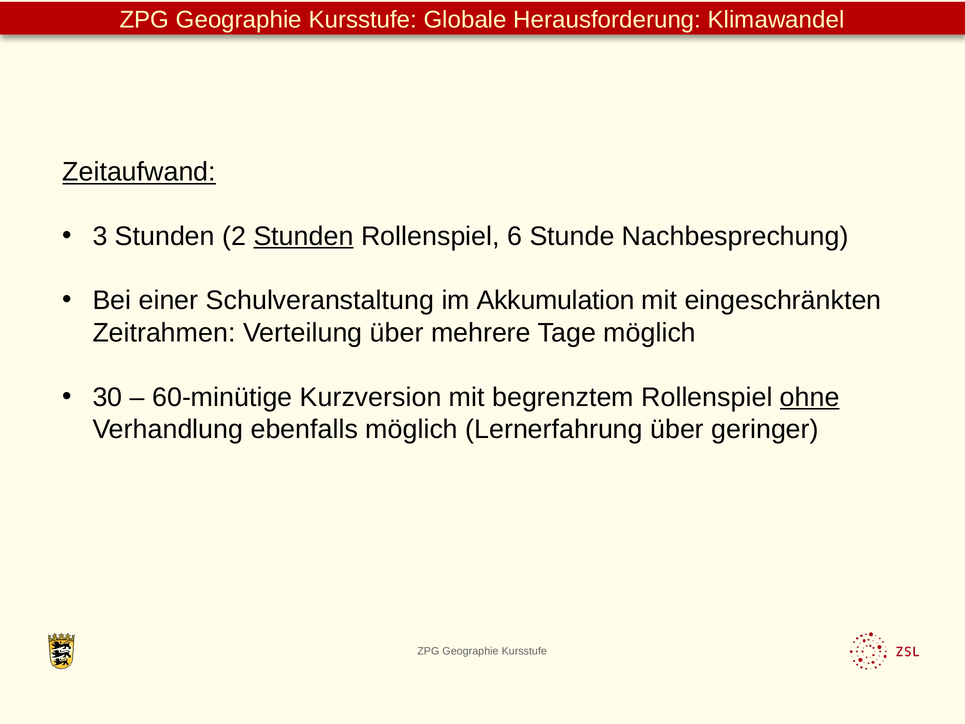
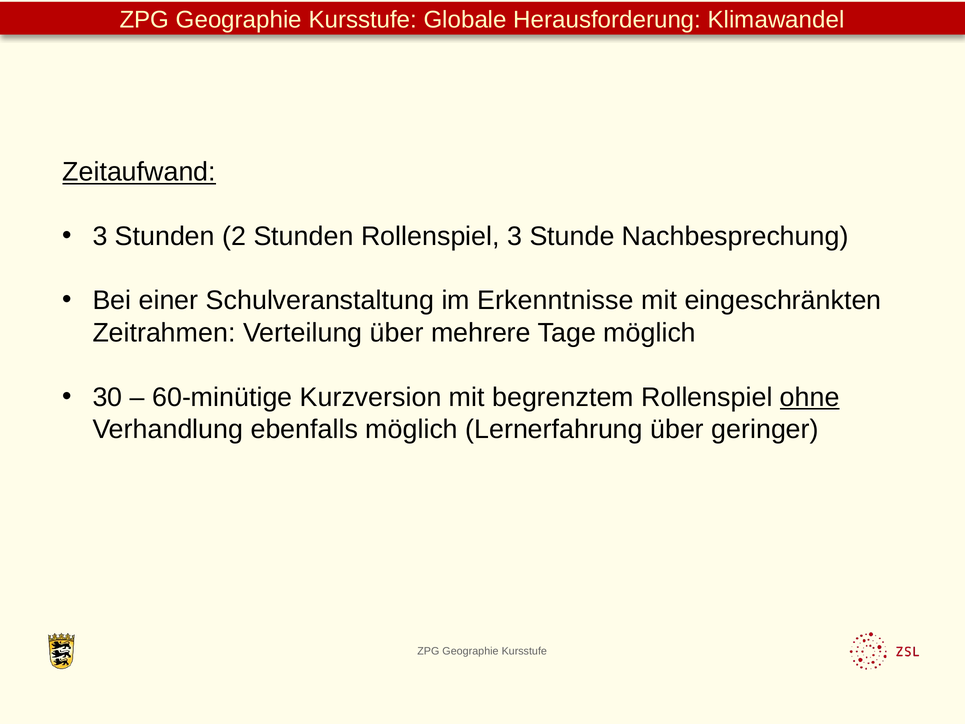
Stunden underline: present -> none (304, 236)
Rollenspiel 6: 6 -> 3 (515, 236)
Akkumulation: Akkumulation -> Erkenntnisse (555, 301)
